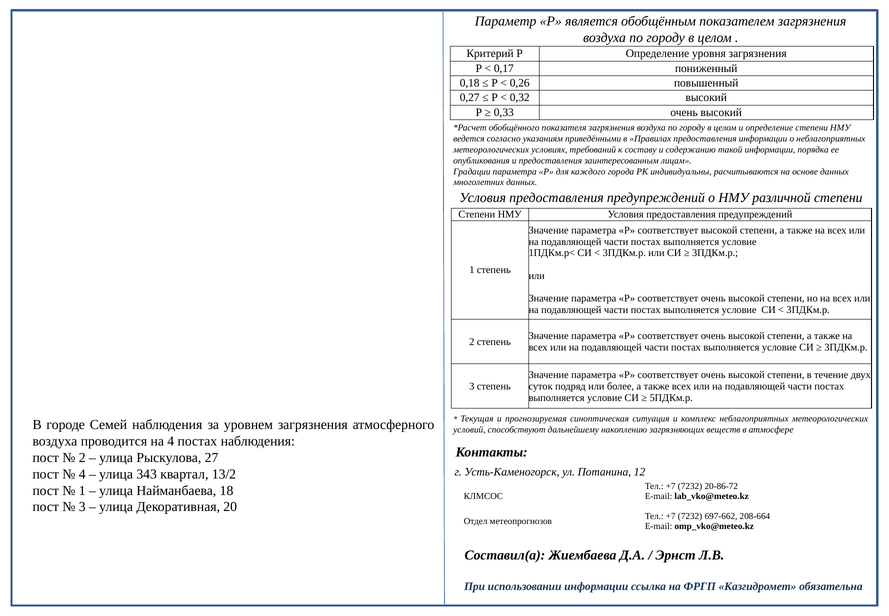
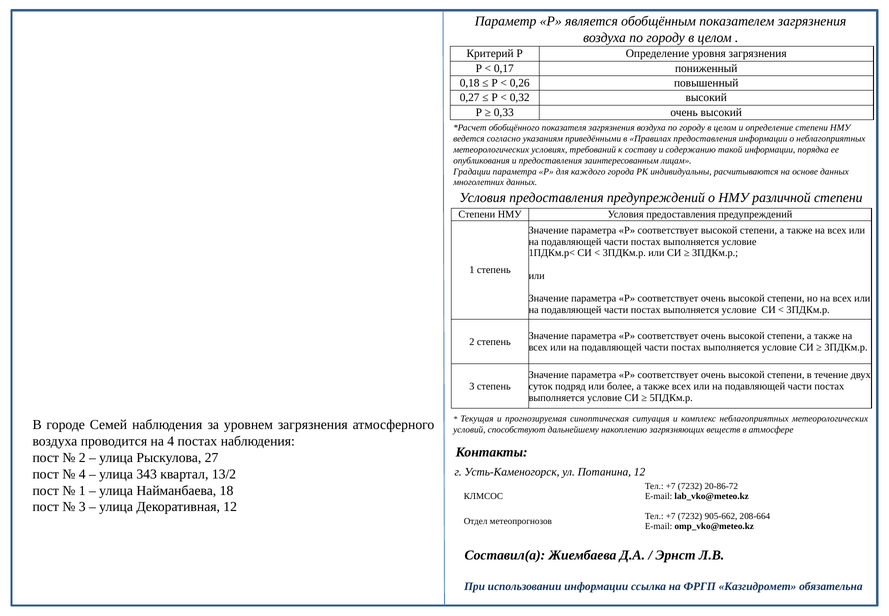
Декоративная 20: 20 -> 12 (230, 506)
697-662: 697-662 -> 905-662 (721, 516)
